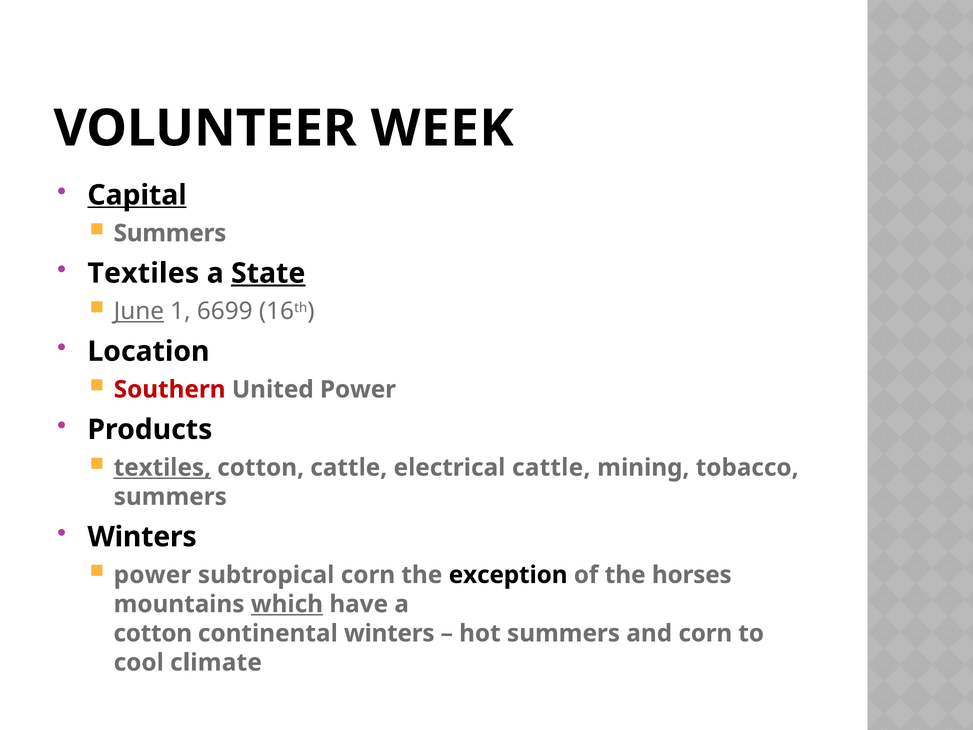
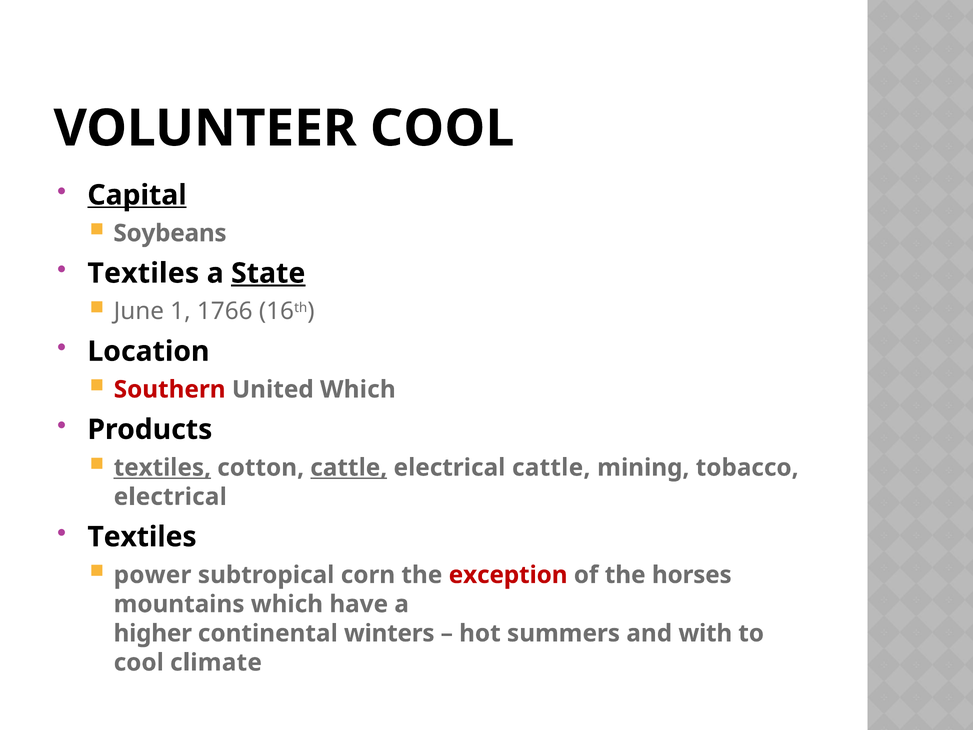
VOLUNTEER WEEK: WEEK -> COOL (442, 128)
Summers: Summers -> Soybeans (170, 233)
June underline: present -> none (139, 311)
6699: 6699 -> 1766 (225, 311)
United Power: Power -> Which (358, 389)
cattle underline: none -> present (349, 467)
summers: summers -> electrical (170, 497)
Winters: Winters -> Textiles (142, 537)
exception colour: black -> red (508, 575)
which underline: present -> none (287, 604)
cotton: cotton -> higher (153, 633)
and corn: corn -> with (705, 633)
